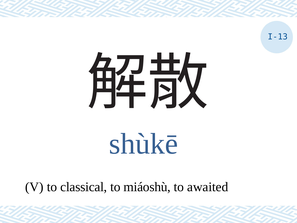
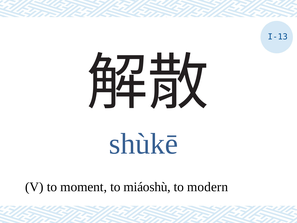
classical: classical -> moment (84, 187)
awaited: awaited -> modern (208, 187)
